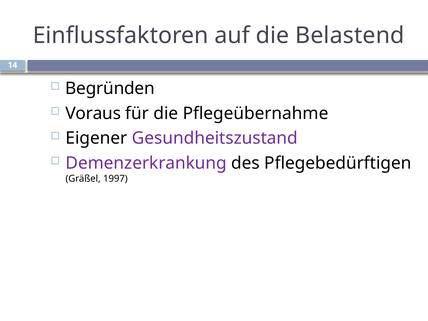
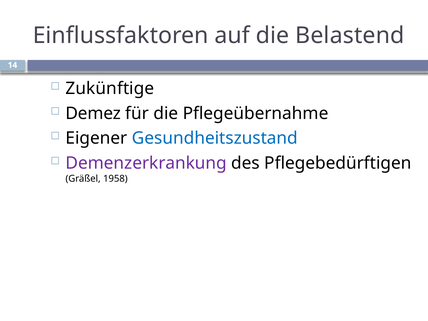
Begründen: Begründen -> Zukünftige (110, 89)
Voraus: Voraus -> Demez (93, 113)
Gesundheitszustand colour: purple -> blue (215, 138)
1997: 1997 -> 1958 (115, 179)
